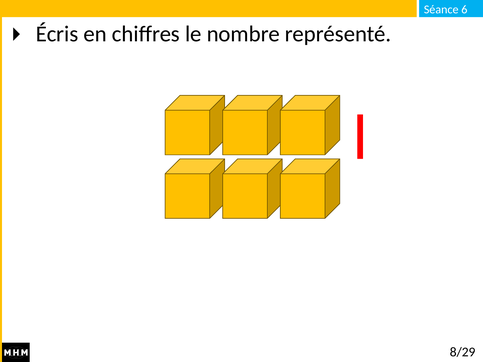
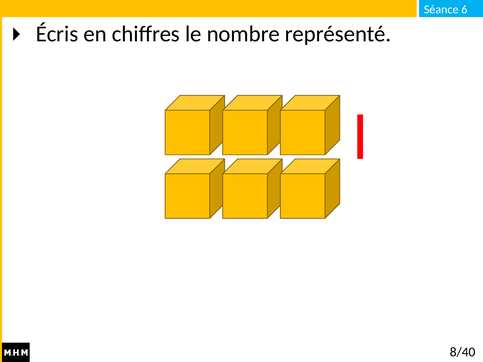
8/29: 8/29 -> 8/40 (463, 352)
